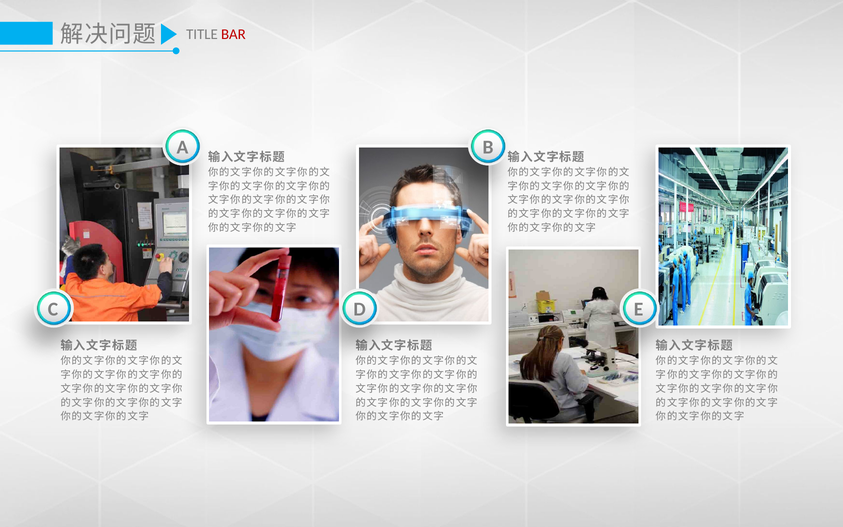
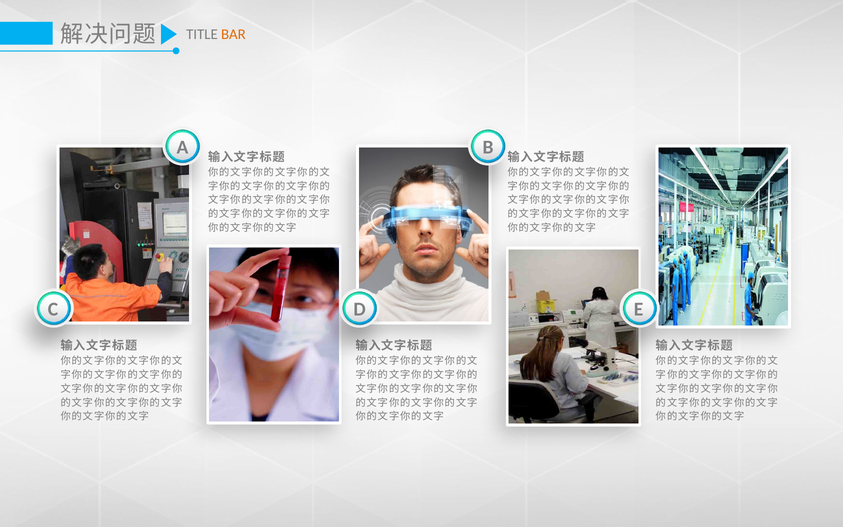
BAR colour: red -> orange (233, 34)
